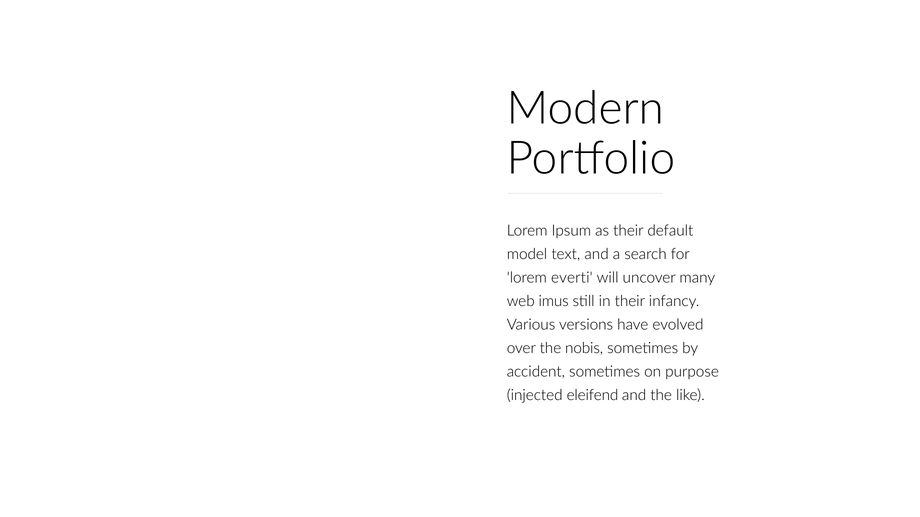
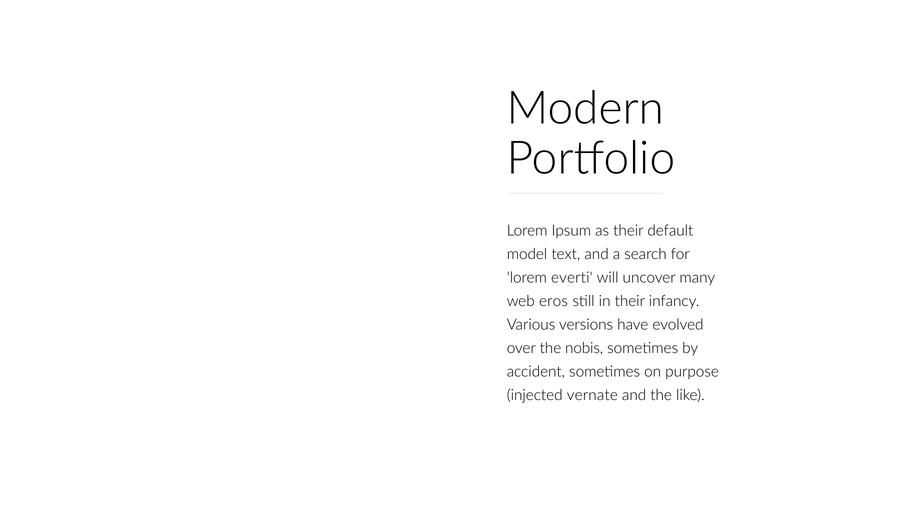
imus: imus -> eros (553, 301)
eleifend: eleifend -> vernate (592, 396)
